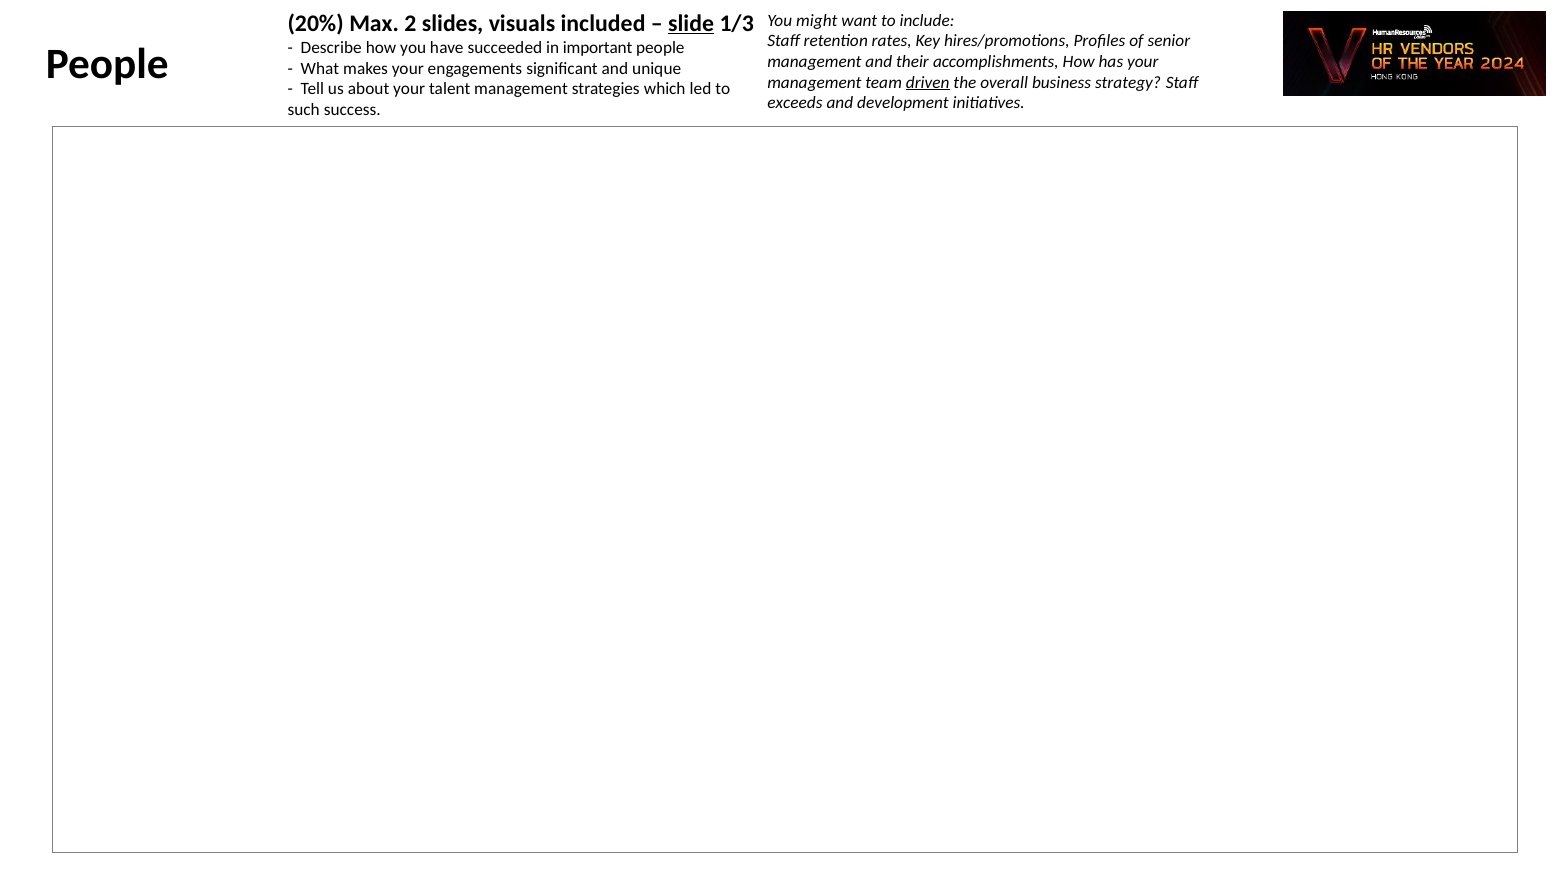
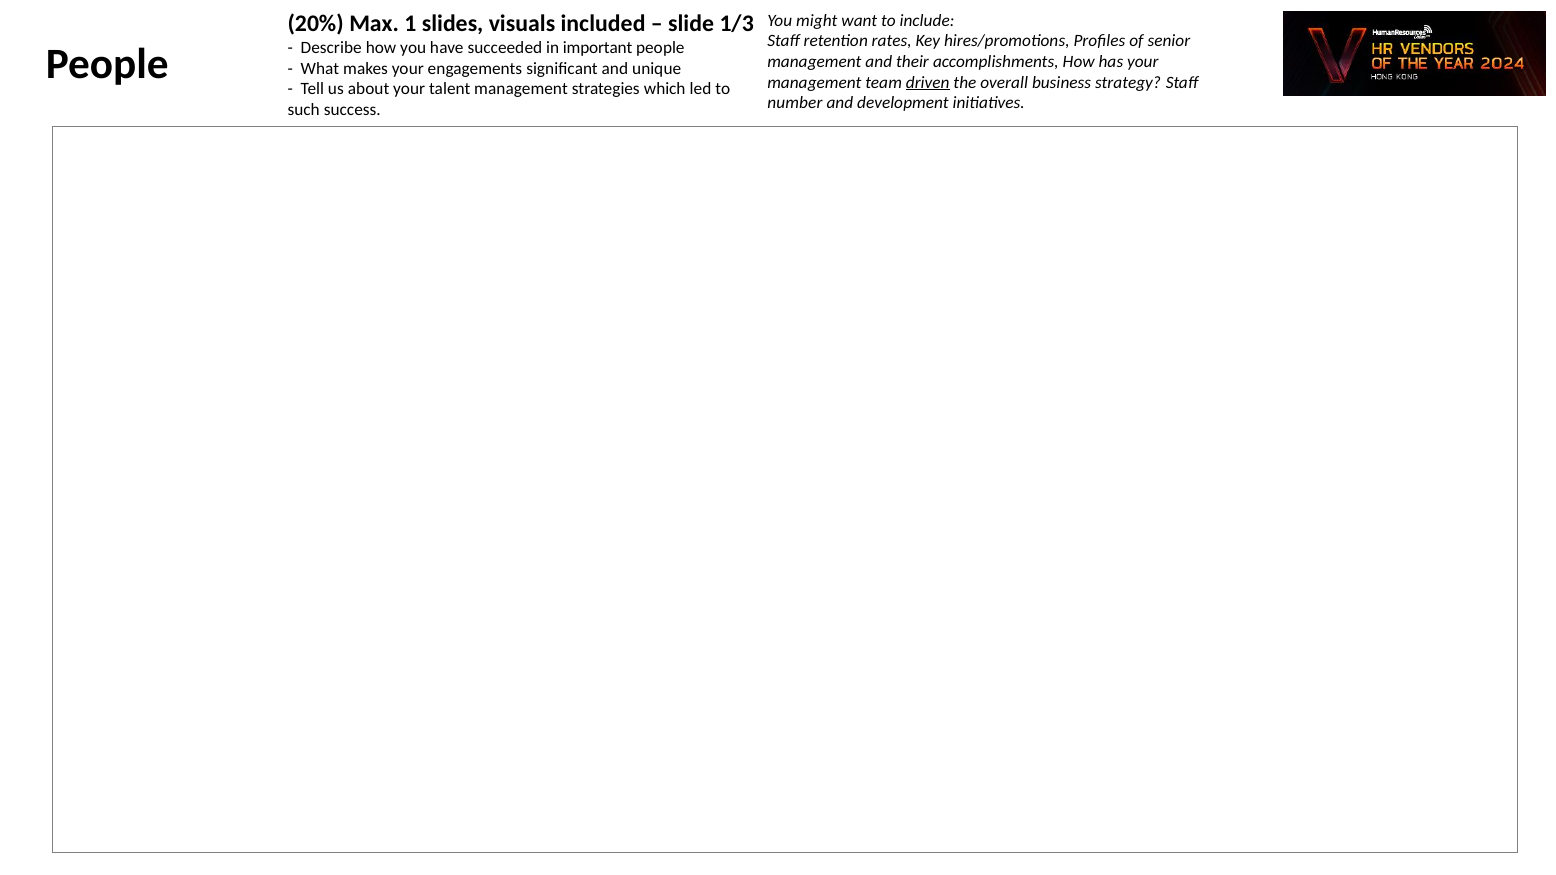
2: 2 -> 1 (410, 24)
slide underline: present -> none (691, 24)
exceeds: exceeds -> number (795, 103)
